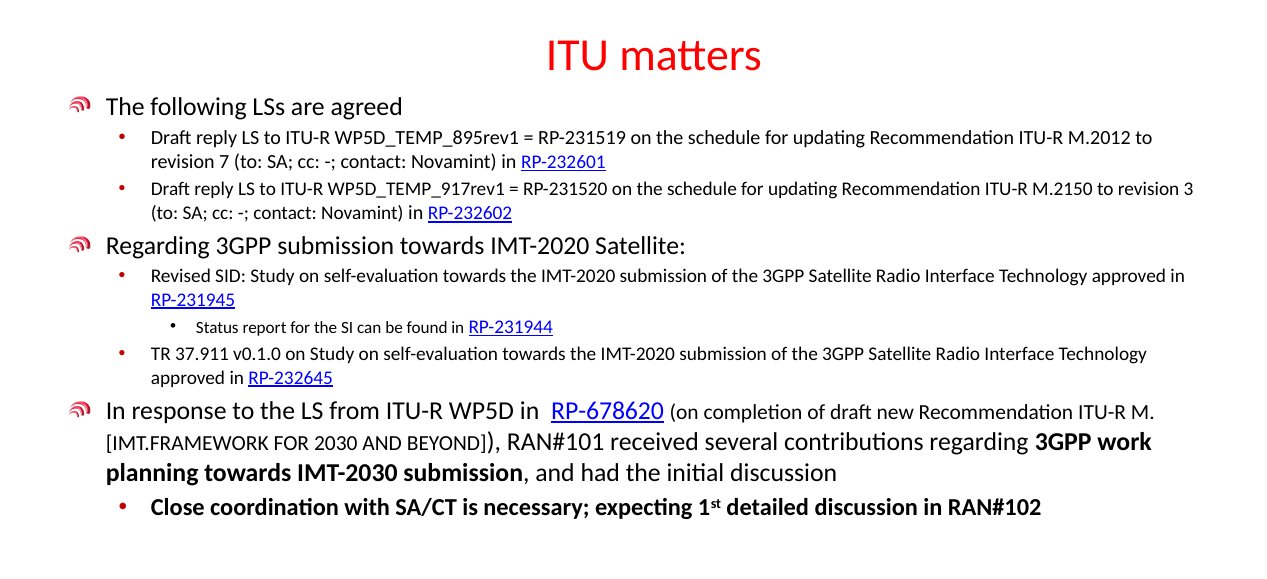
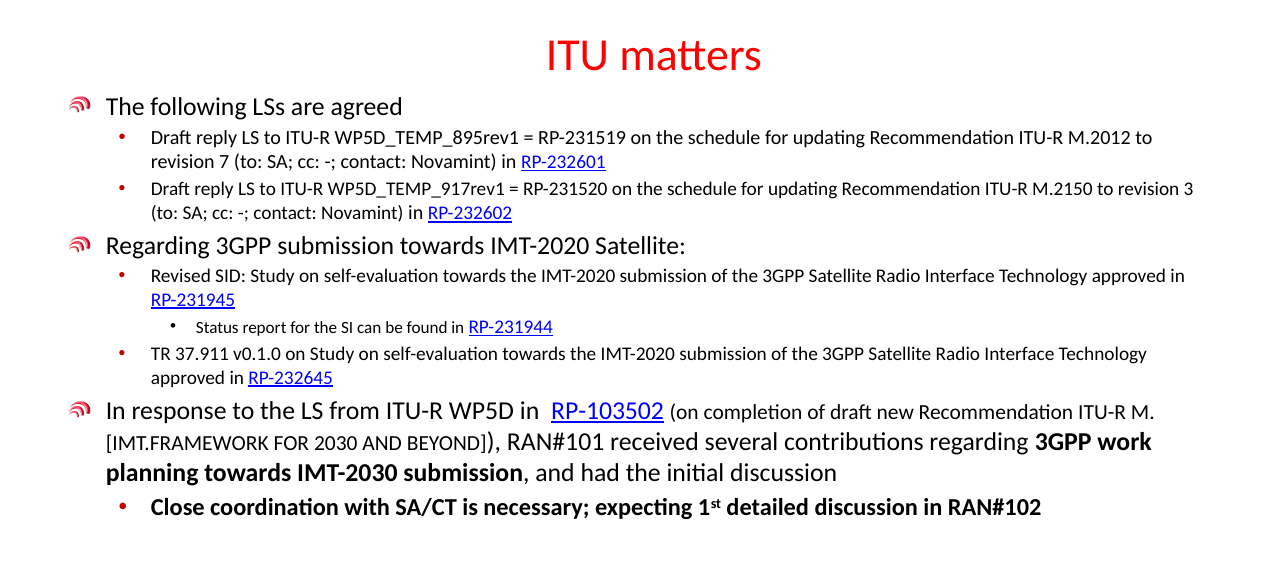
RP-678620: RP-678620 -> RP-103502 (608, 411)
